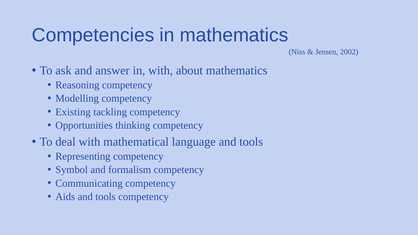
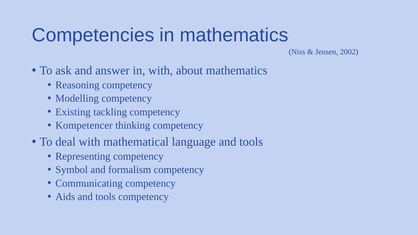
Opportunities: Opportunities -> Kompetencer (84, 125)
